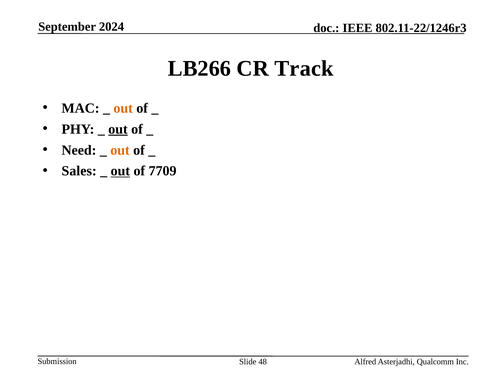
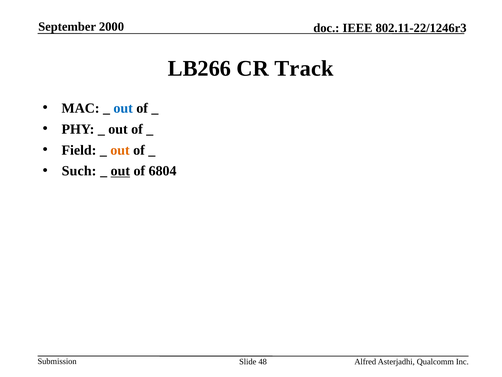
2024: 2024 -> 2000 (111, 27)
out colour: orange -> blue (123, 108)
out underline: present -> none (118, 129)
Need: Need -> Field (79, 150)
Sales: Sales -> Such (79, 171)
7709: 7709 -> 6804 (163, 171)
